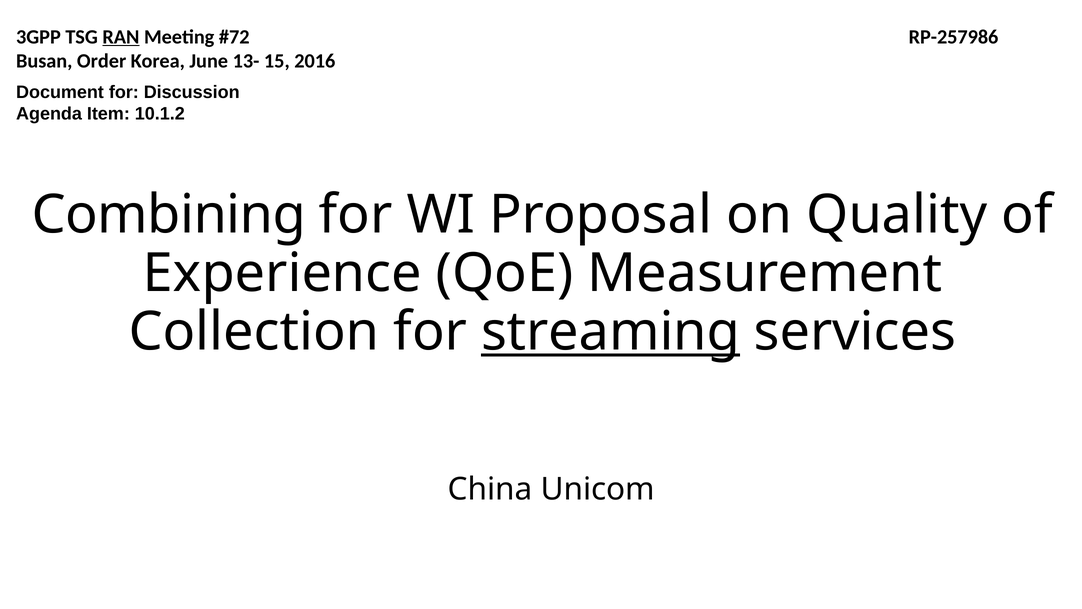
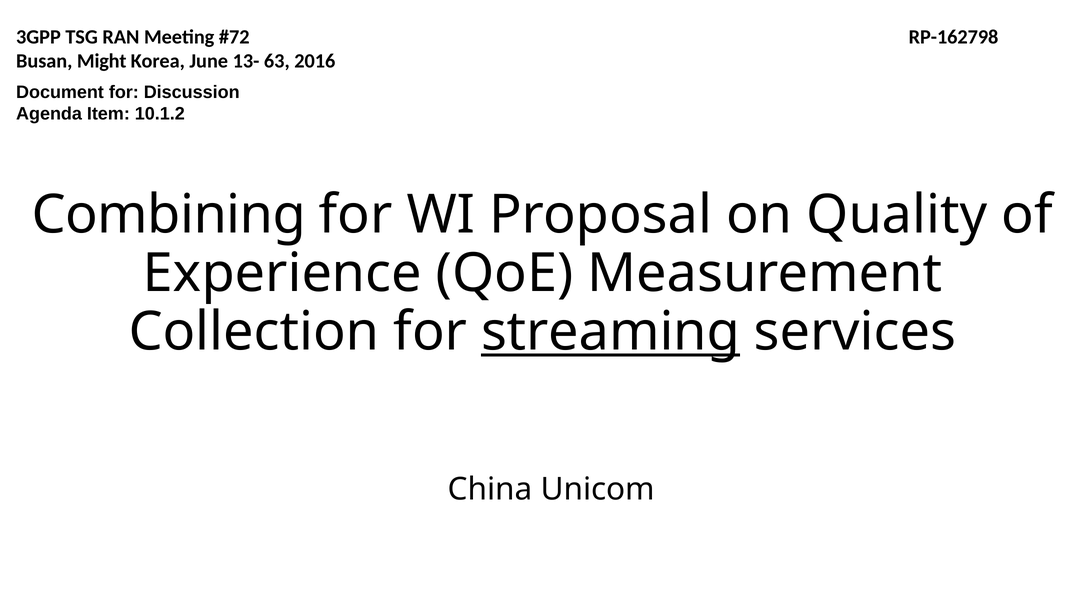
RAN underline: present -> none (121, 37)
RP-257986: RP-257986 -> RP-162798 (954, 37)
Order: Order -> Might (102, 61)
15: 15 -> 63 (277, 61)
